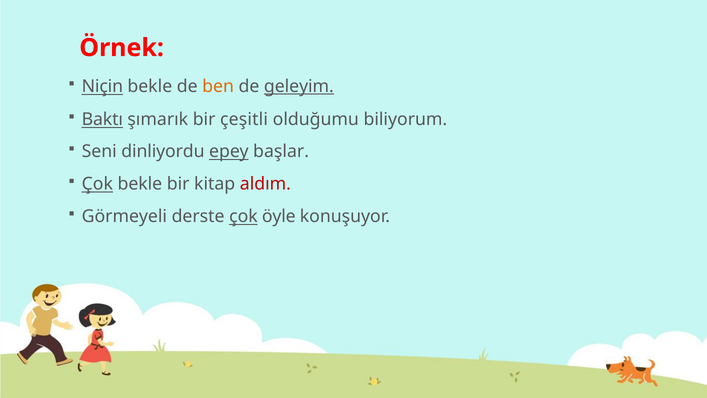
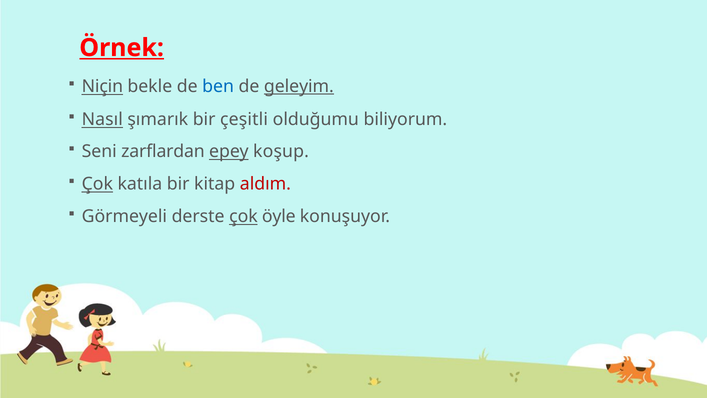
Örnek underline: none -> present (122, 48)
ben colour: orange -> blue (218, 86)
Baktı: Baktı -> Nasıl (102, 119)
dinliyordu: dinliyordu -> zarflardan (163, 151)
başlar: başlar -> koşup (281, 151)
Çok bekle: bekle -> katıla (140, 184)
